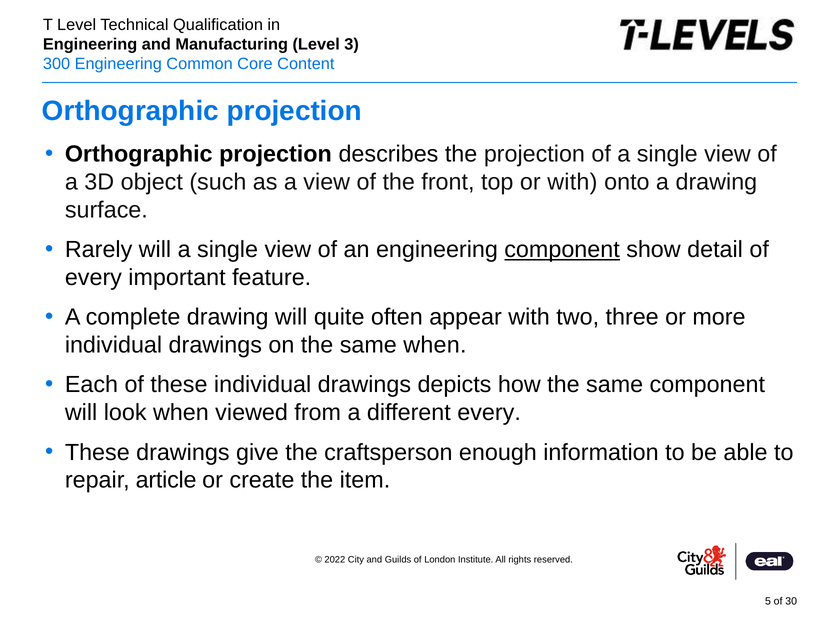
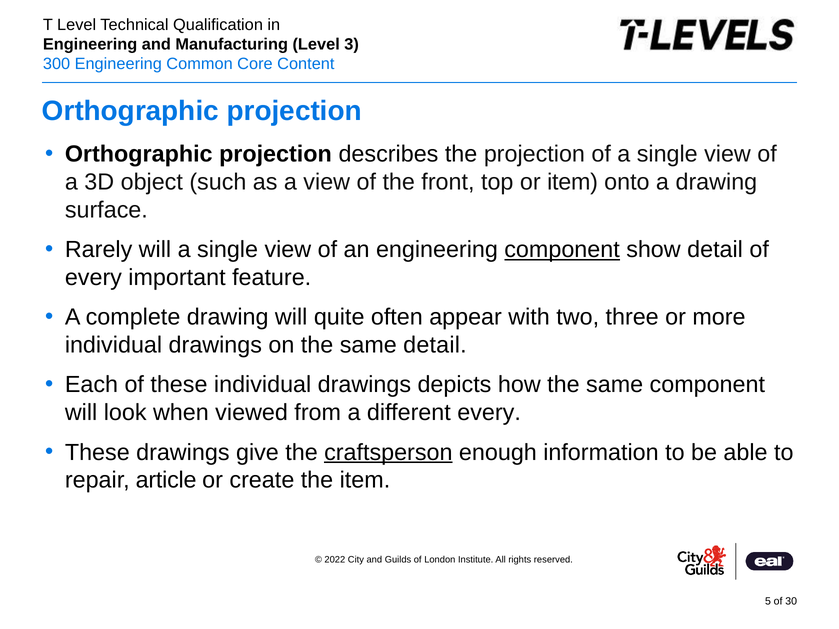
or with: with -> item (573, 182)
same when: when -> detail (435, 345)
craftsperson underline: none -> present (388, 452)
